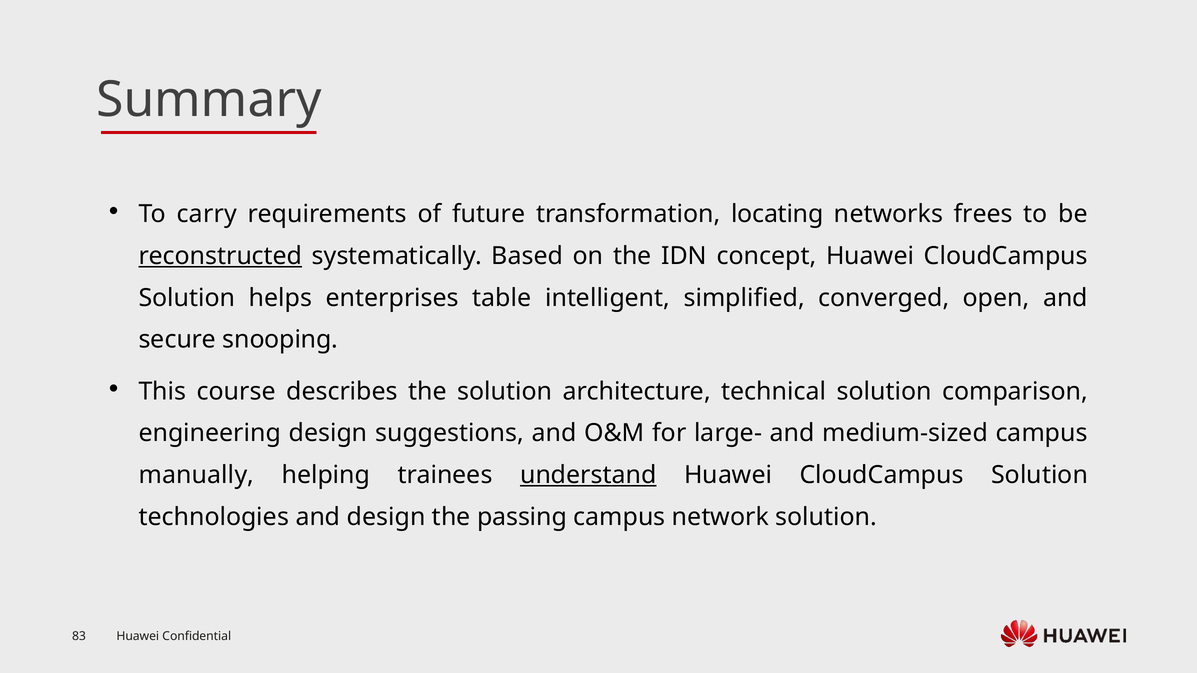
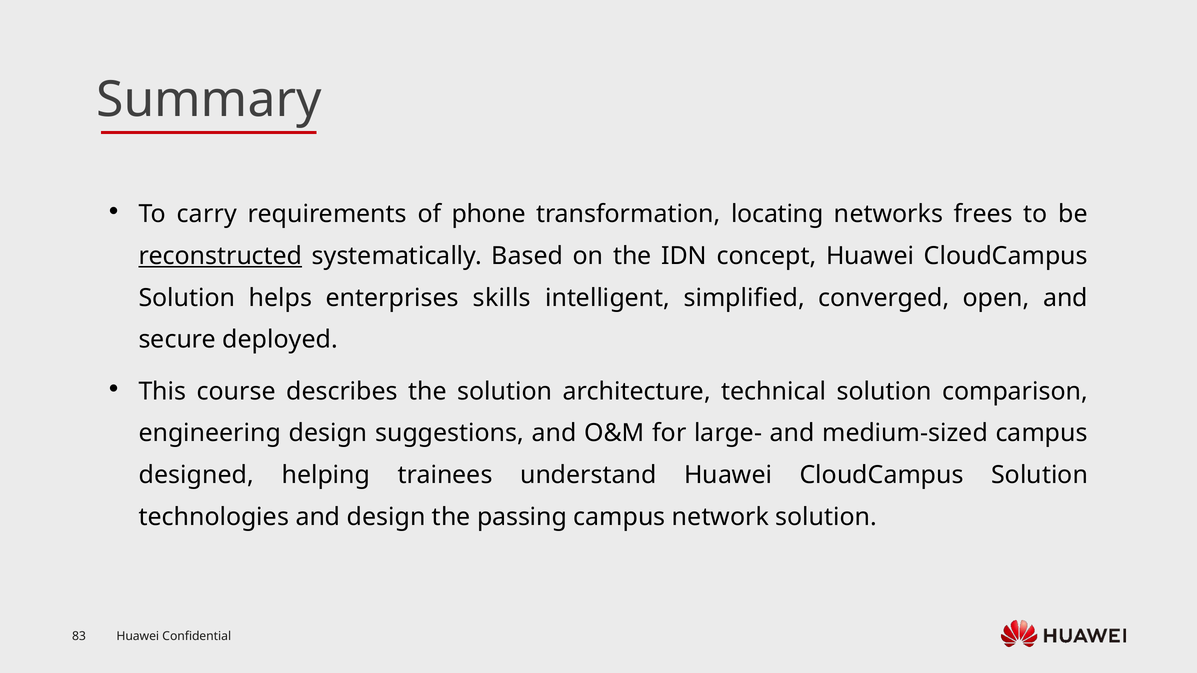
future: future -> phone (489, 214)
table: table -> skills (502, 298)
snooping: snooping -> deployed (280, 340)
manually: manually -> designed (196, 475)
understand underline: present -> none (588, 475)
